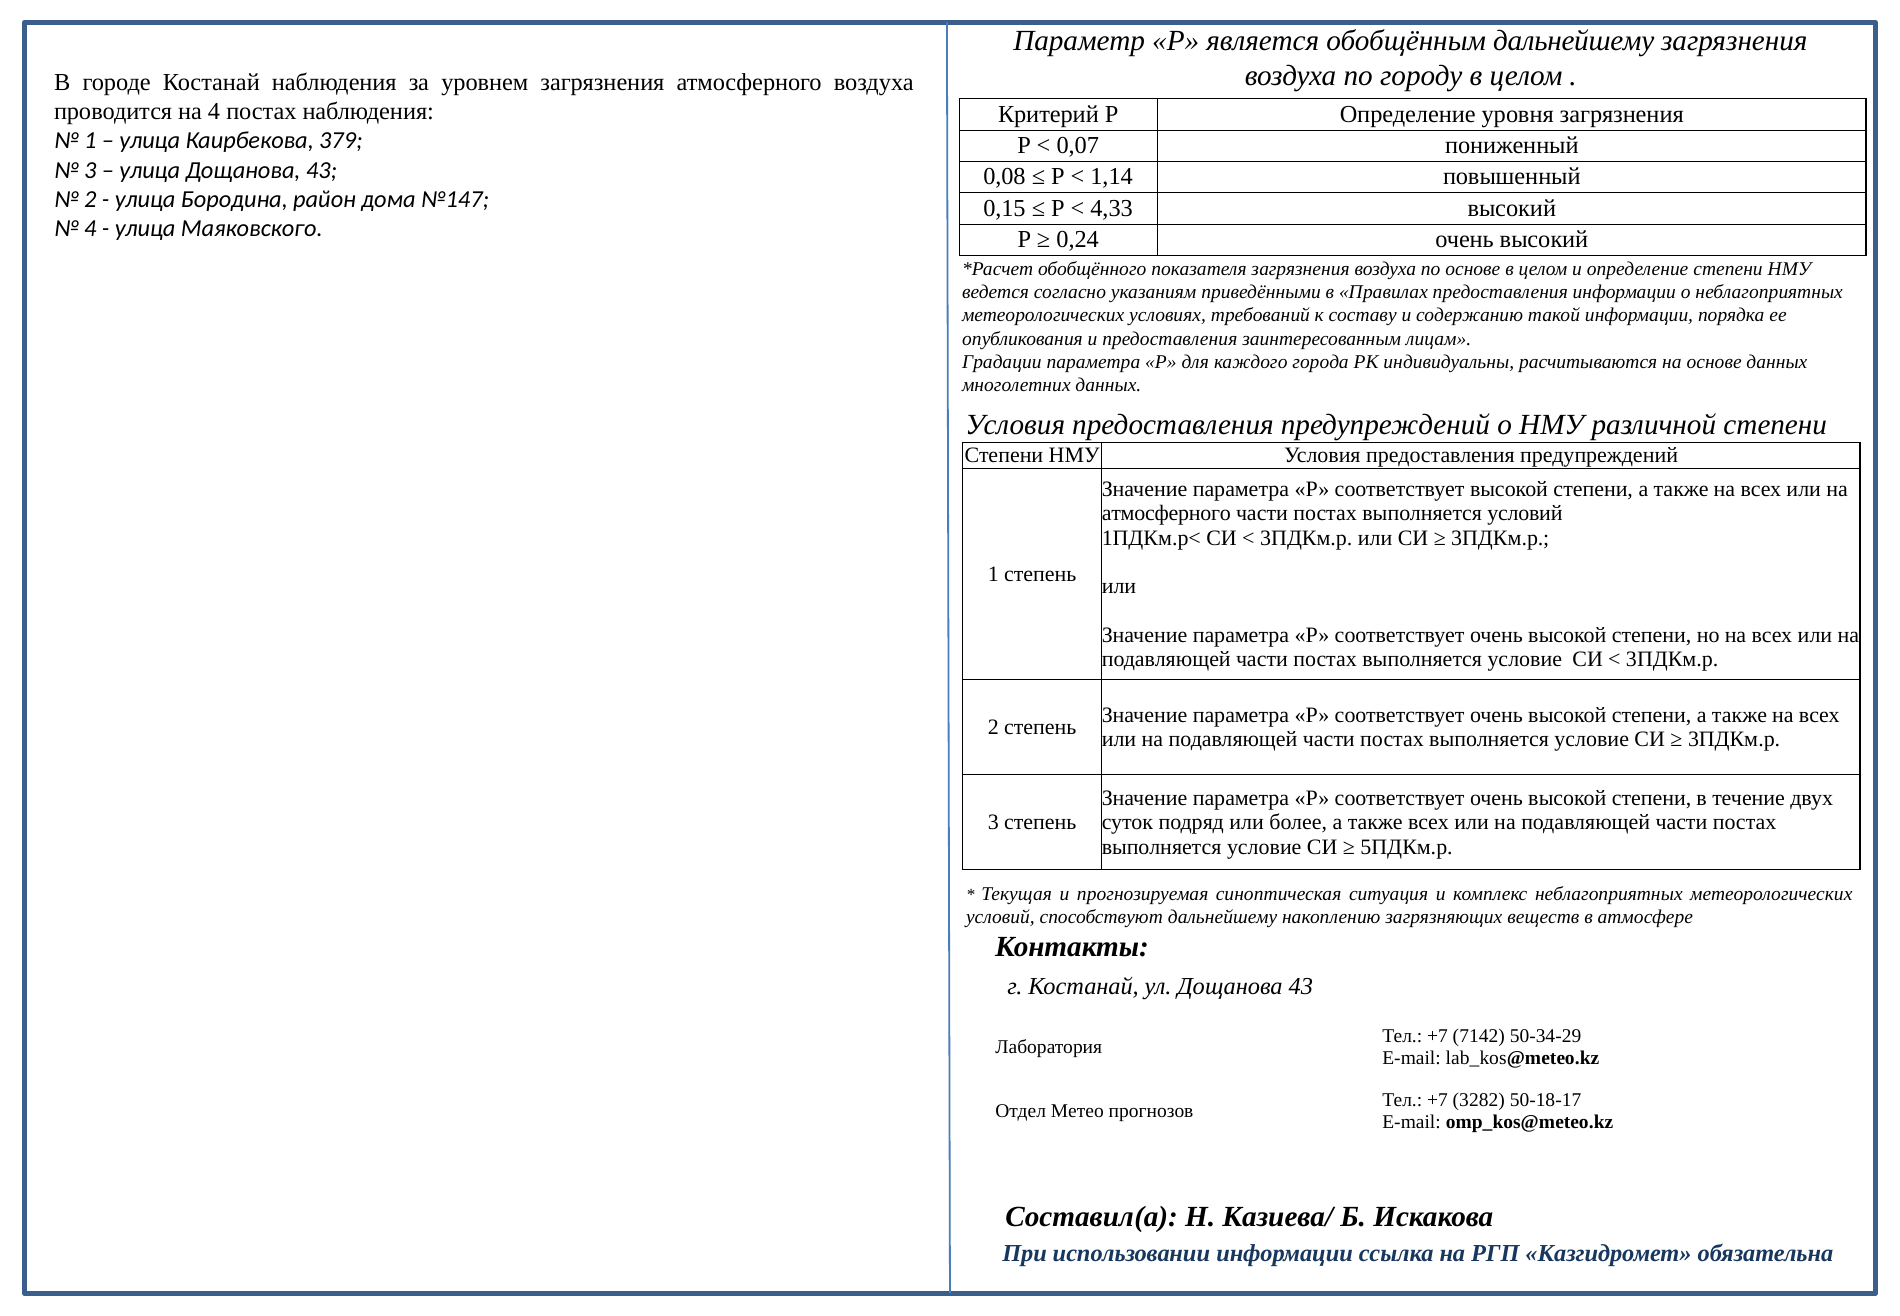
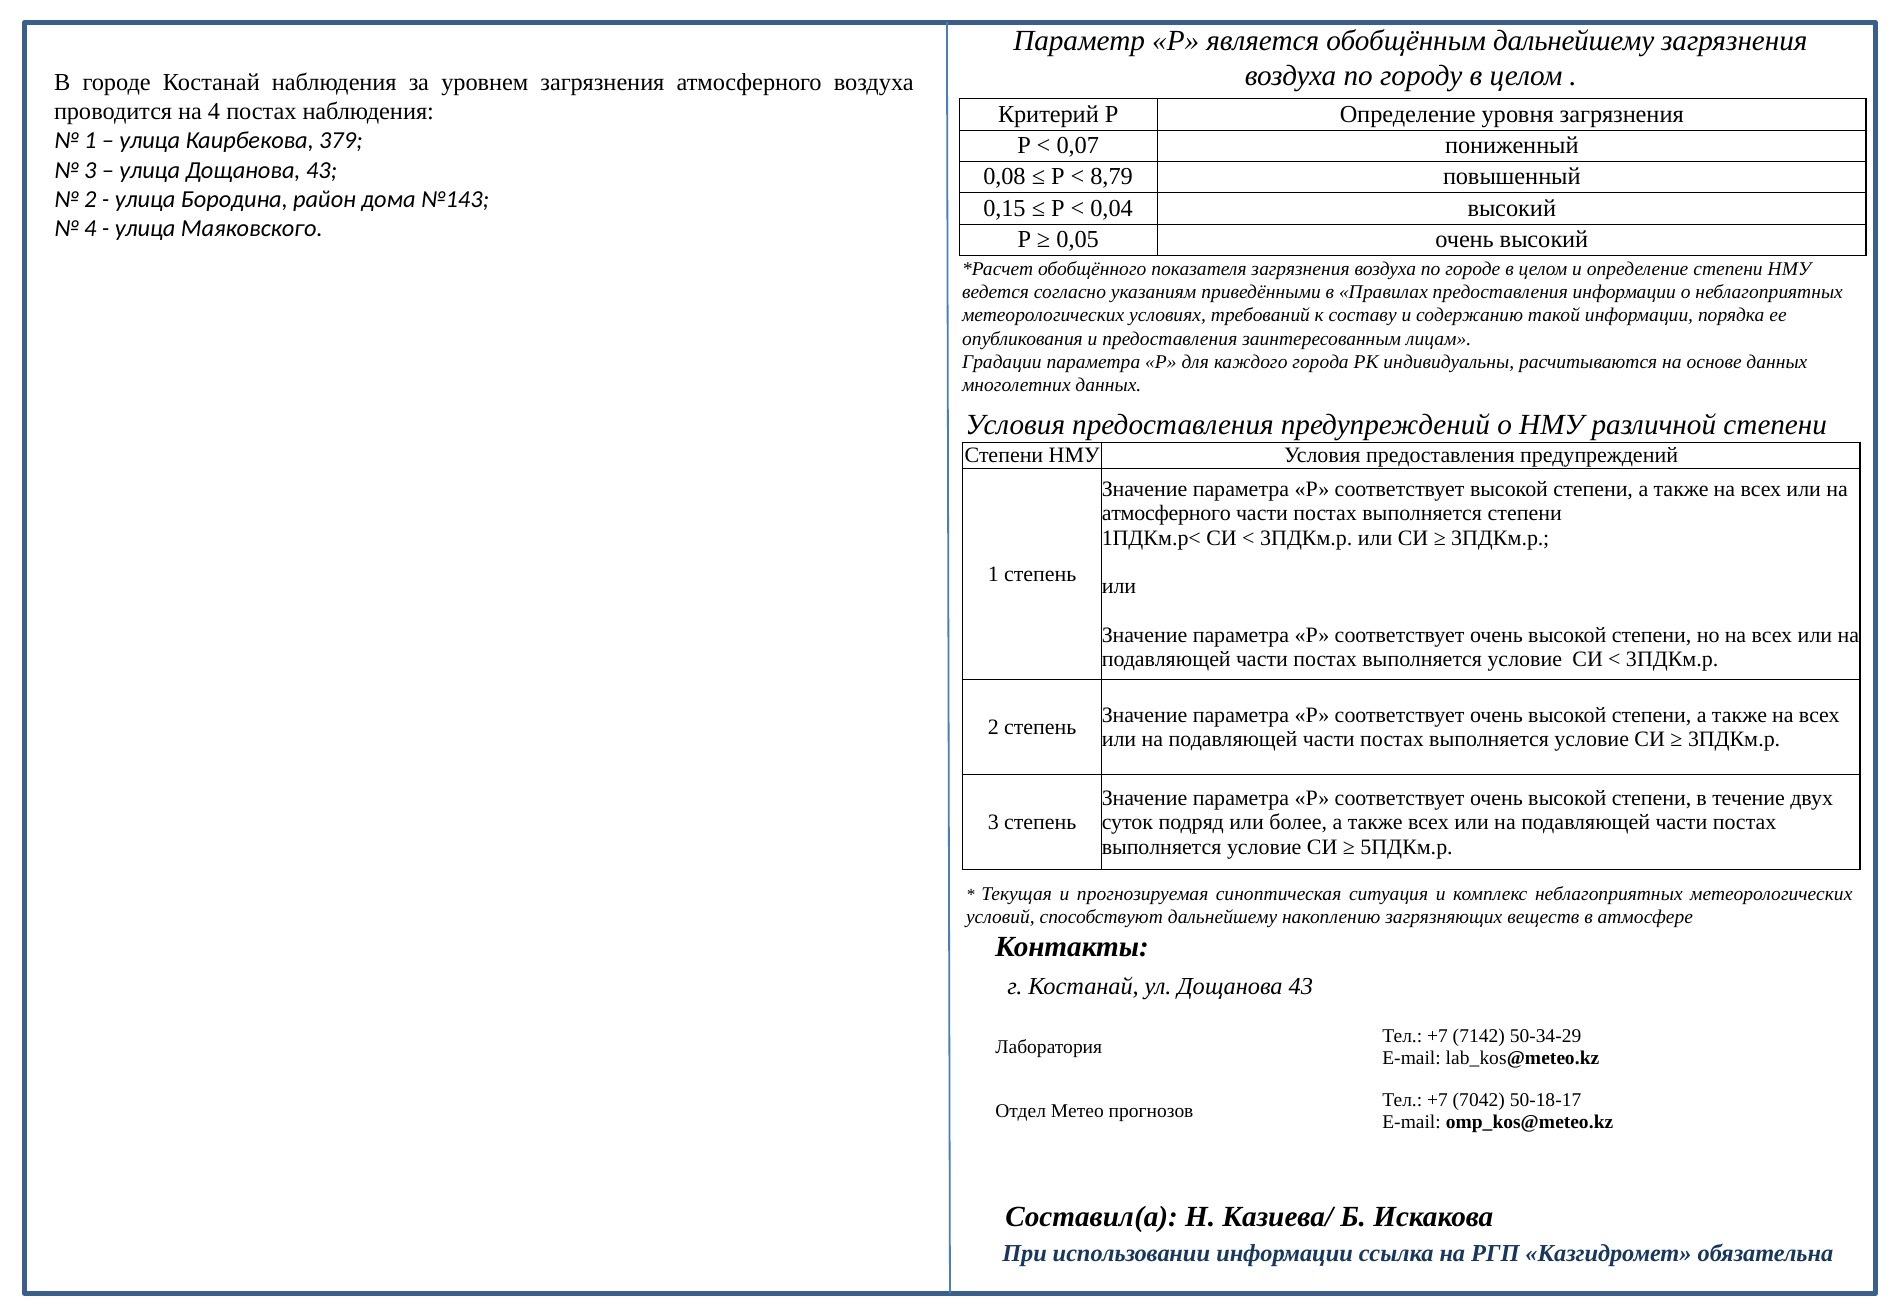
1,14: 1,14 -> 8,79 (1112, 177)
№147: №147 -> №143 (455, 199)
4,33: 4,33 -> 0,04 (1112, 208)
0,24: 0,24 -> 0,05 (1078, 239)
по основе: основе -> городе (1473, 269)
выполняется условий: условий -> степени (1525, 513)
3282: 3282 -> 7042 (1479, 1100)
